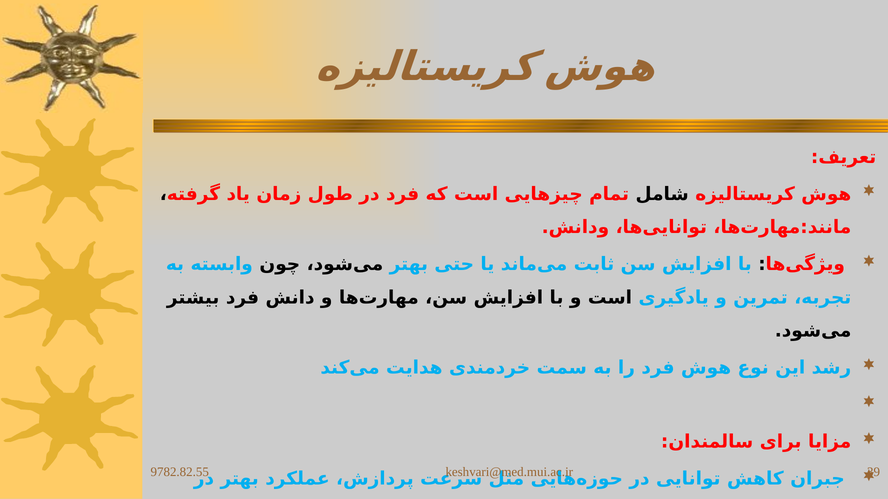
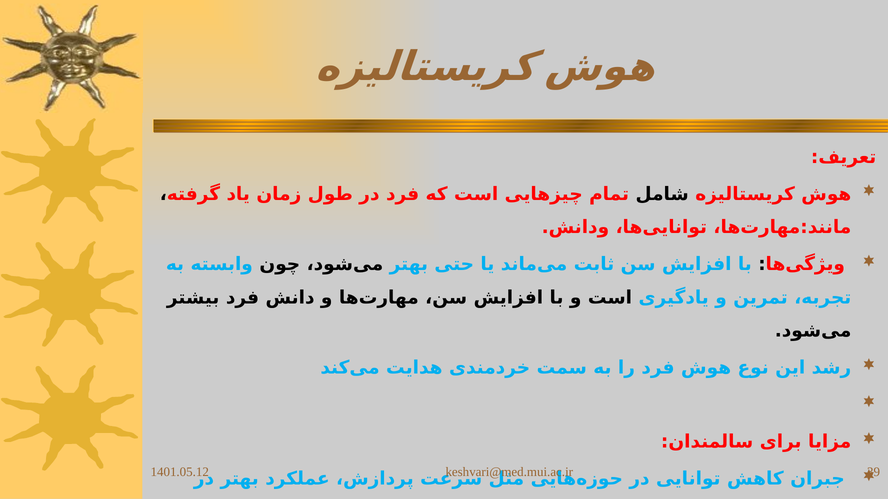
9782.82.55: 9782.82.55 -> 1401.05.12 (180, 473)
